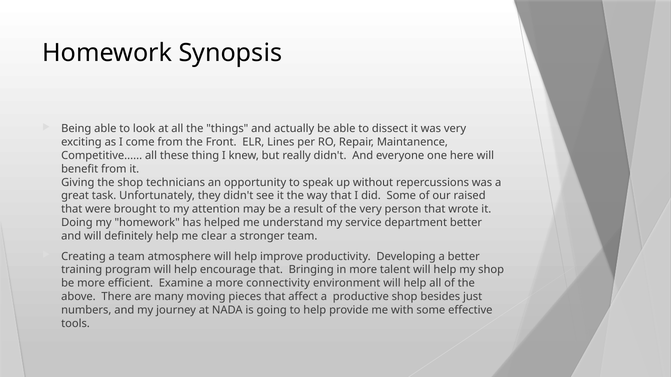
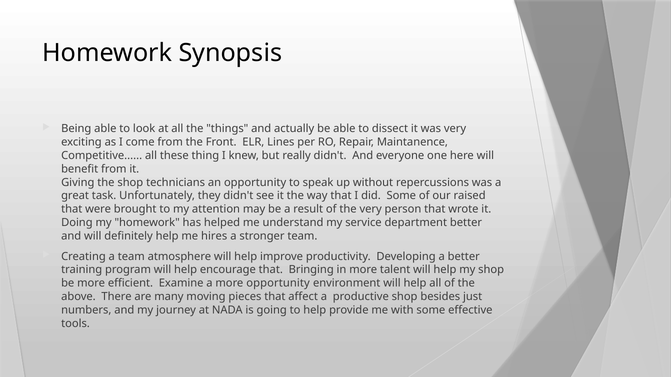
clear: clear -> hires (214, 236)
more connectivity: connectivity -> opportunity (278, 283)
